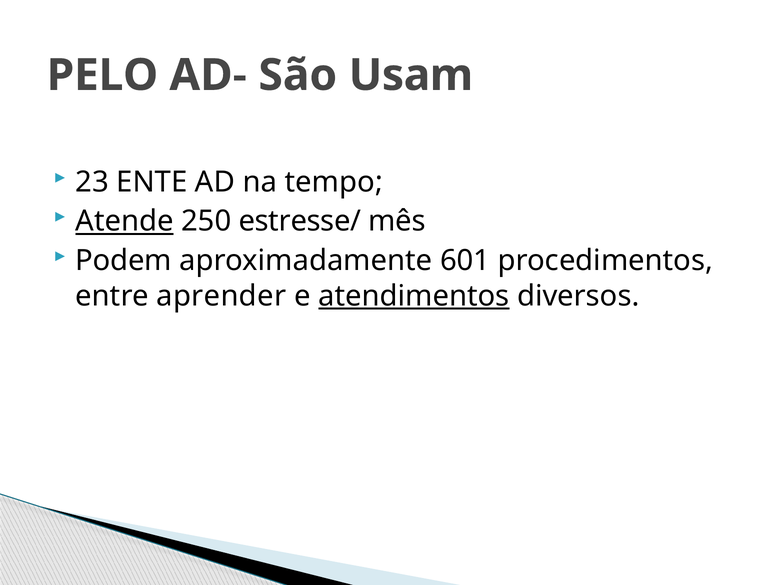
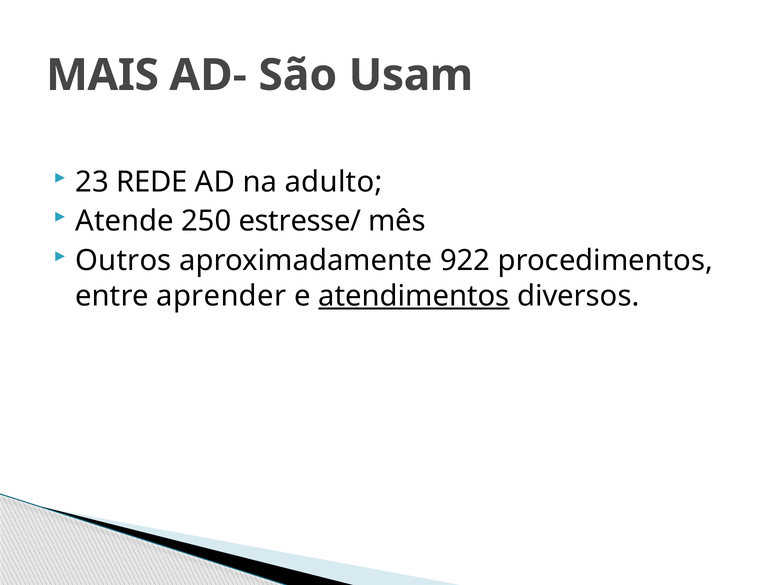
PELO: PELO -> MAIS (103, 75)
ENTE: ENTE -> REDE (152, 182)
tempo: tempo -> adulto (334, 182)
Atende underline: present -> none (125, 221)
Podem: Podem -> Outros (123, 261)
601: 601 -> 922 (465, 261)
